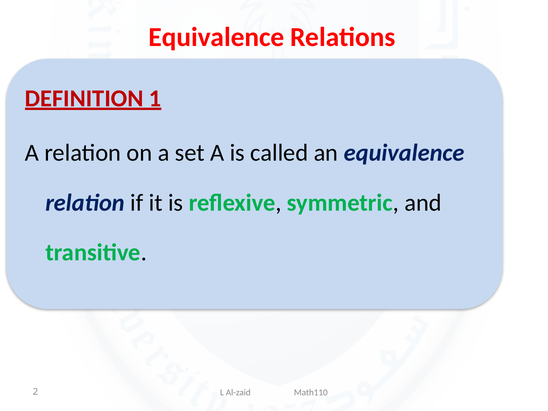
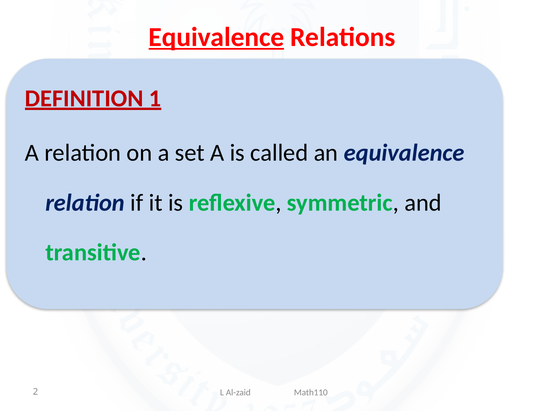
Equivalence underline: none -> present (216, 37)
